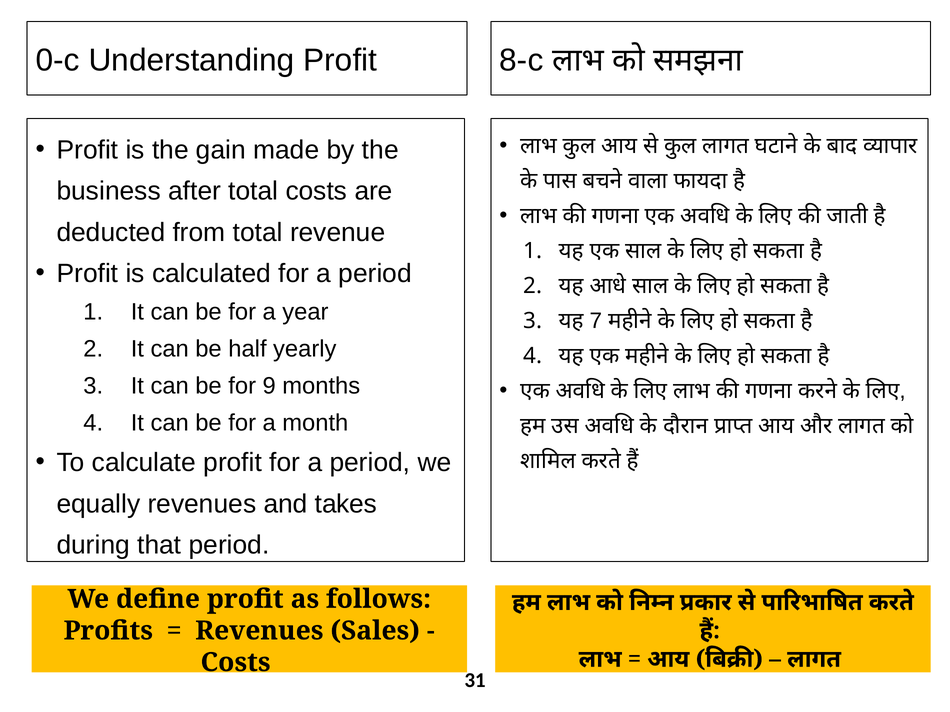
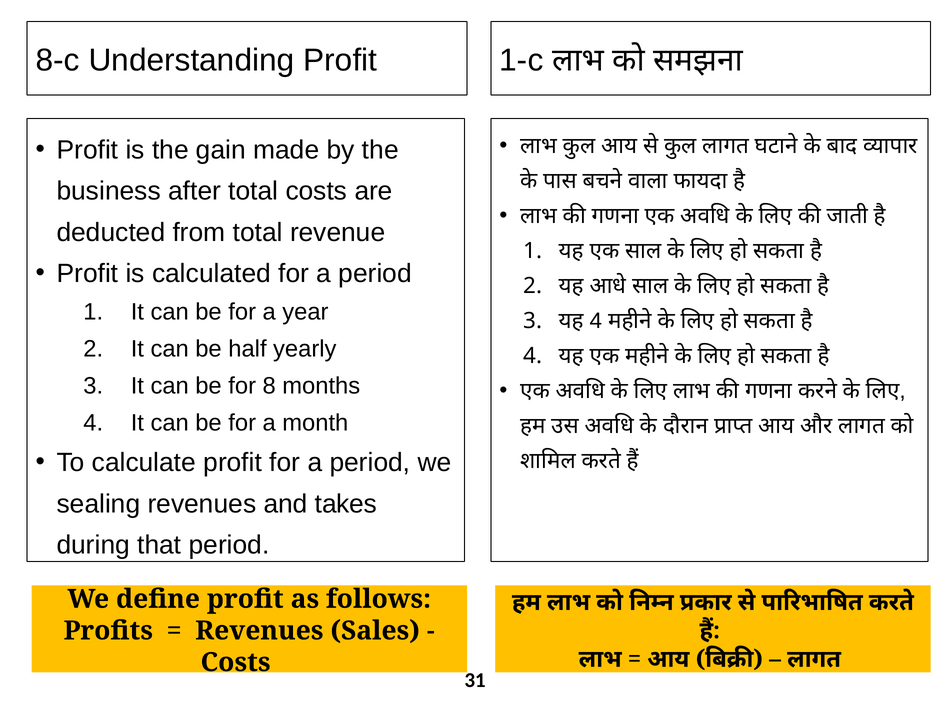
0-c: 0-c -> 8-c (58, 61)
8-c: 8-c -> 1-c (521, 61)
7: 7 -> 4 (596, 321)
9: 9 -> 8 (269, 386)
equally: equally -> sealing (98, 504)
